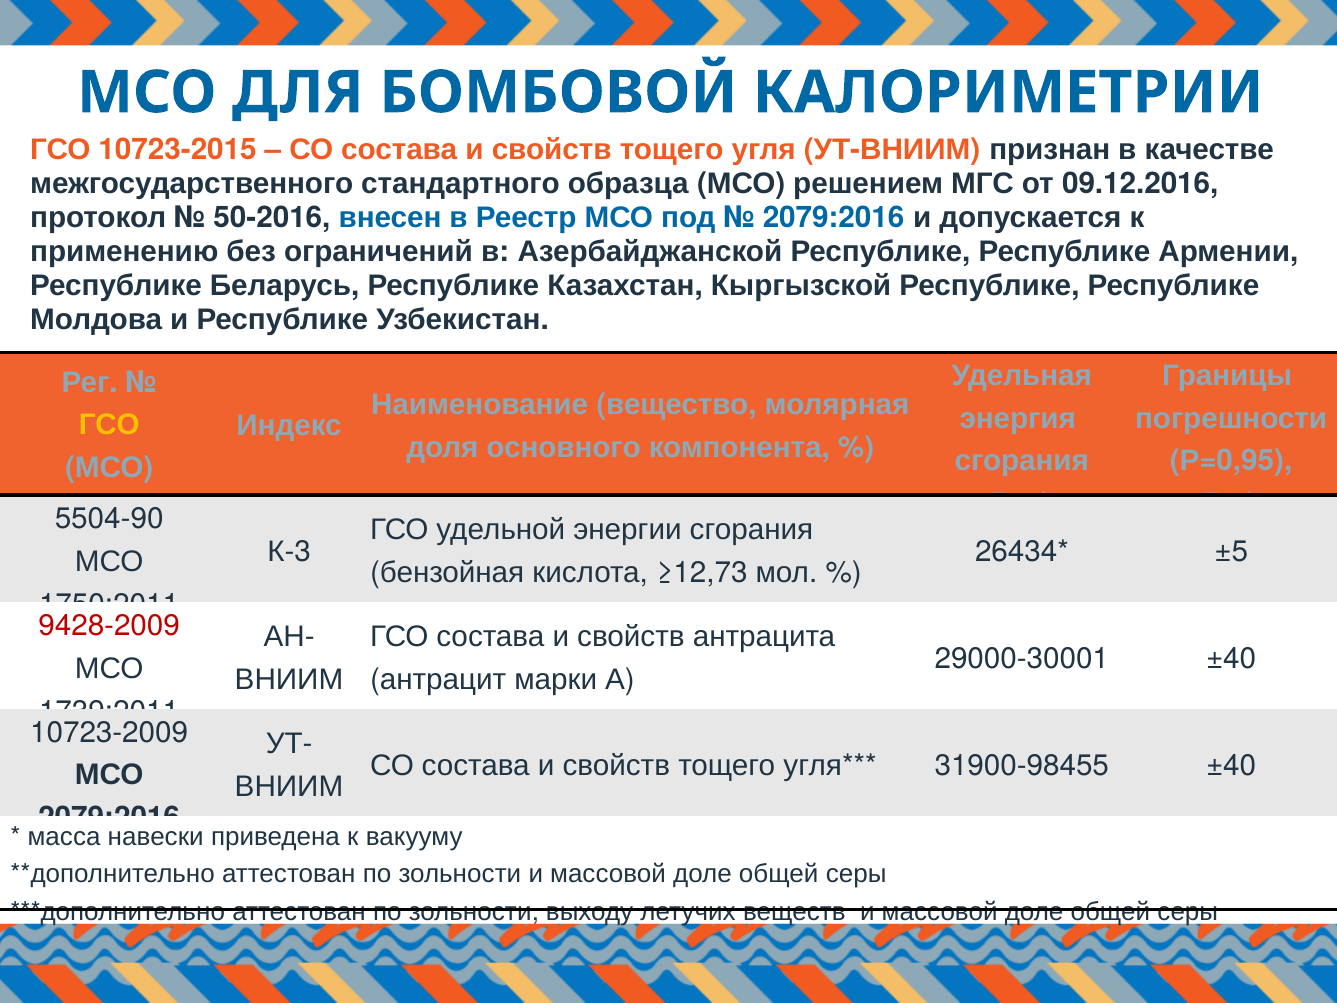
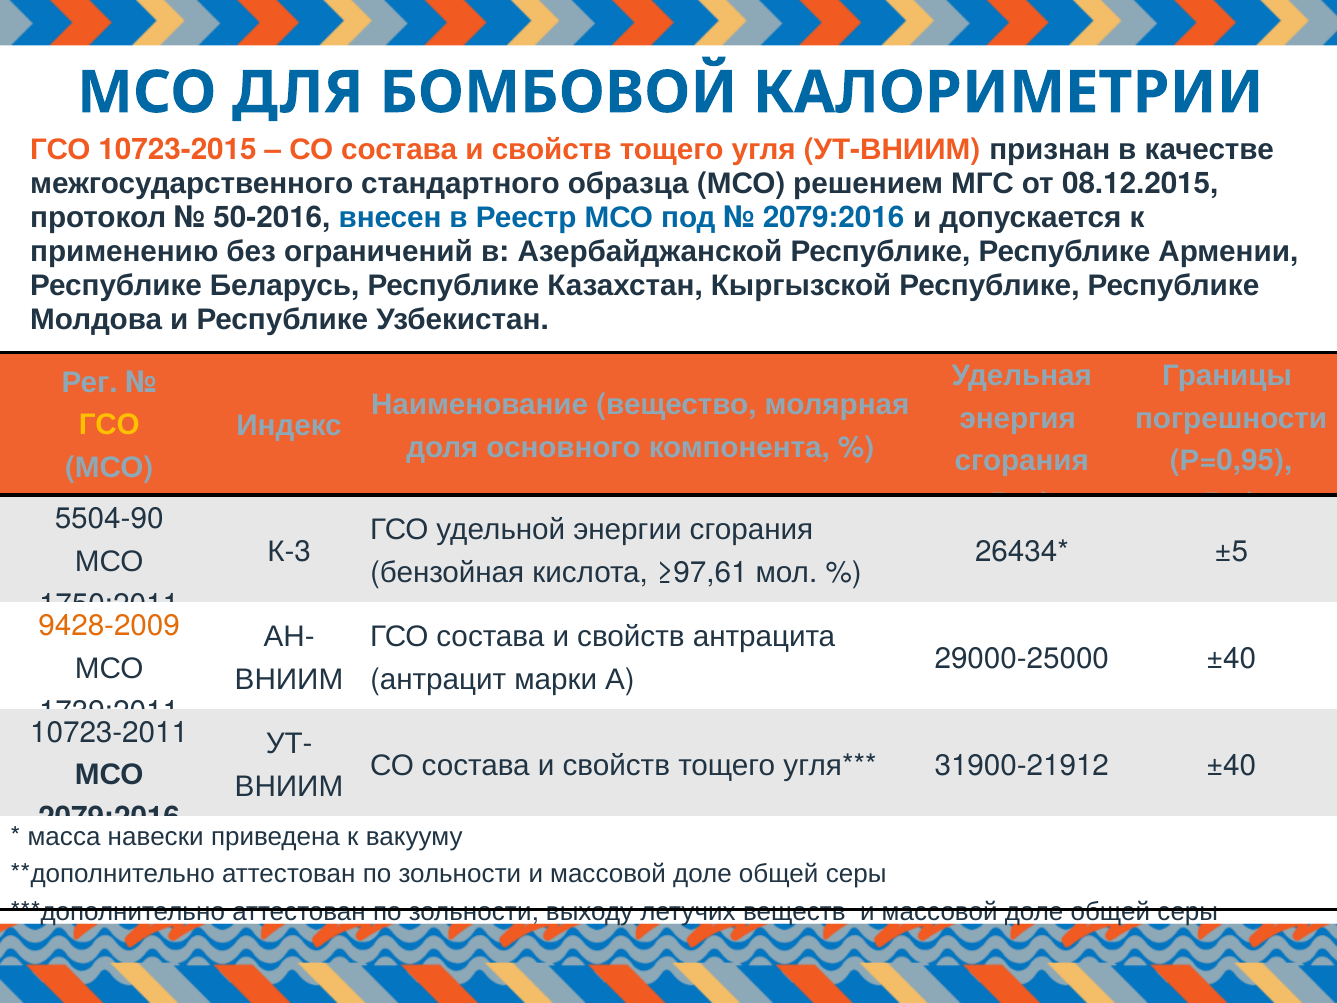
09.12.2016: 09.12.2016 -> 08.12.2015 (1140, 184)
≥12,73: ≥12,73 -> ≥97,61 (702, 573)
9428-2009 colour: red -> orange (109, 626)
29000-30001: 29000-30001 -> 29000-25000 (1022, 658)
10723-2009: 10723-2009 -> 10723-2011 (109, 733)
31900-98455: 31900-98455 -> 31900-21912 (1022, 765)
